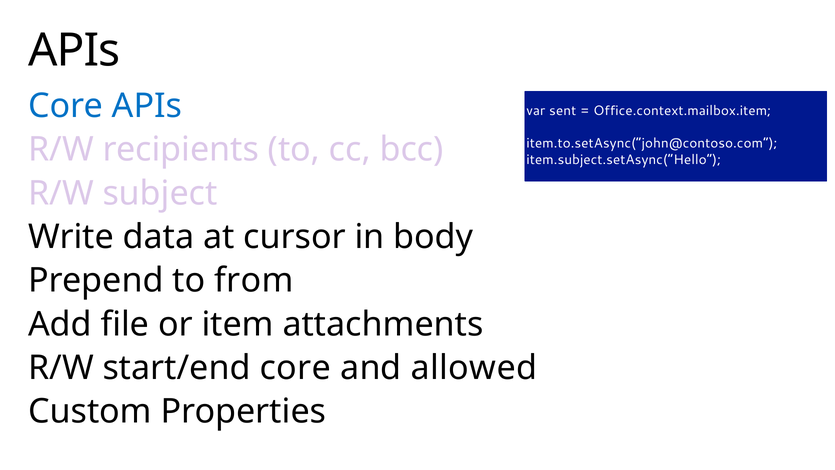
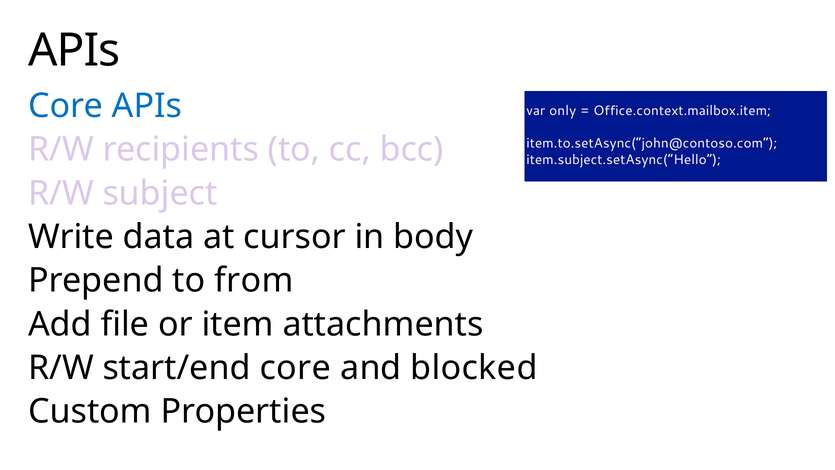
sent: sent -> only (563, 111)
allowed: allowed -> blocked (474, 368)
